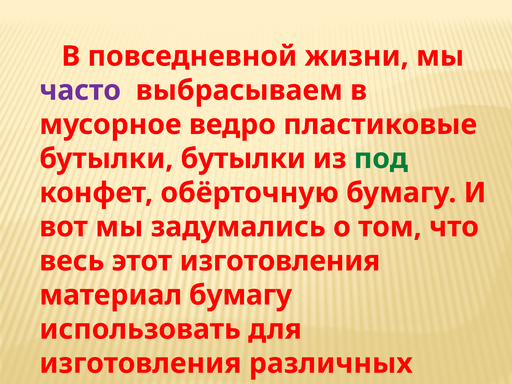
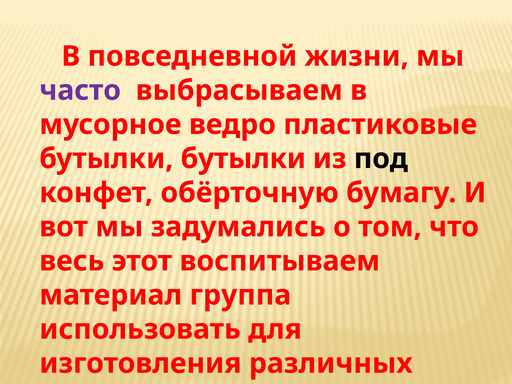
под colour: green -> black (381, 159)
этот изготовления: изготовления -> воспитываем (280, 261)
материал бумагу: бумагу -> группа (240, 295)
